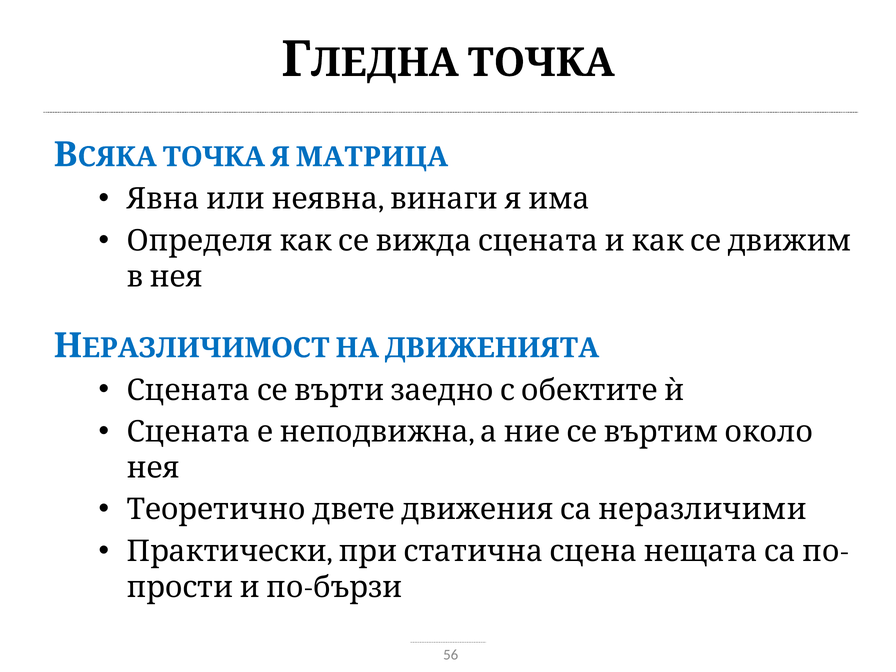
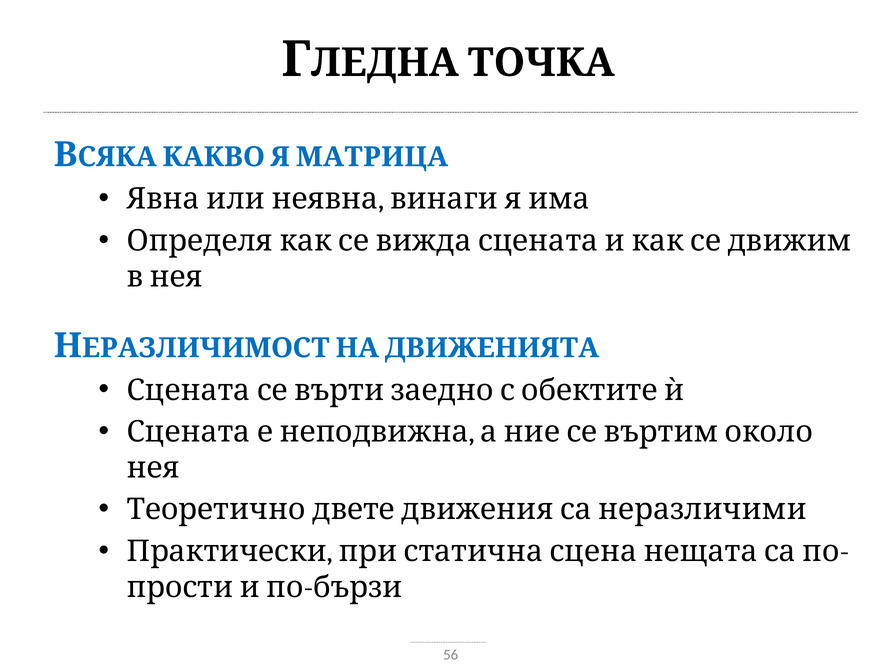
ТОЧКА: ТОЧКА -> КАКВО (214, 157)
